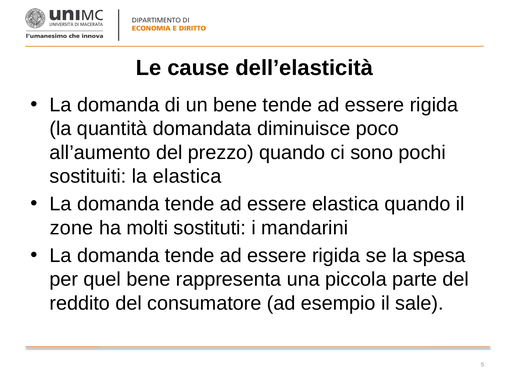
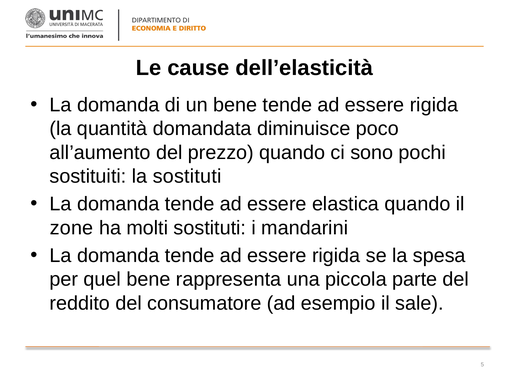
la elastica: elastica -> sostituti (187, 176)
